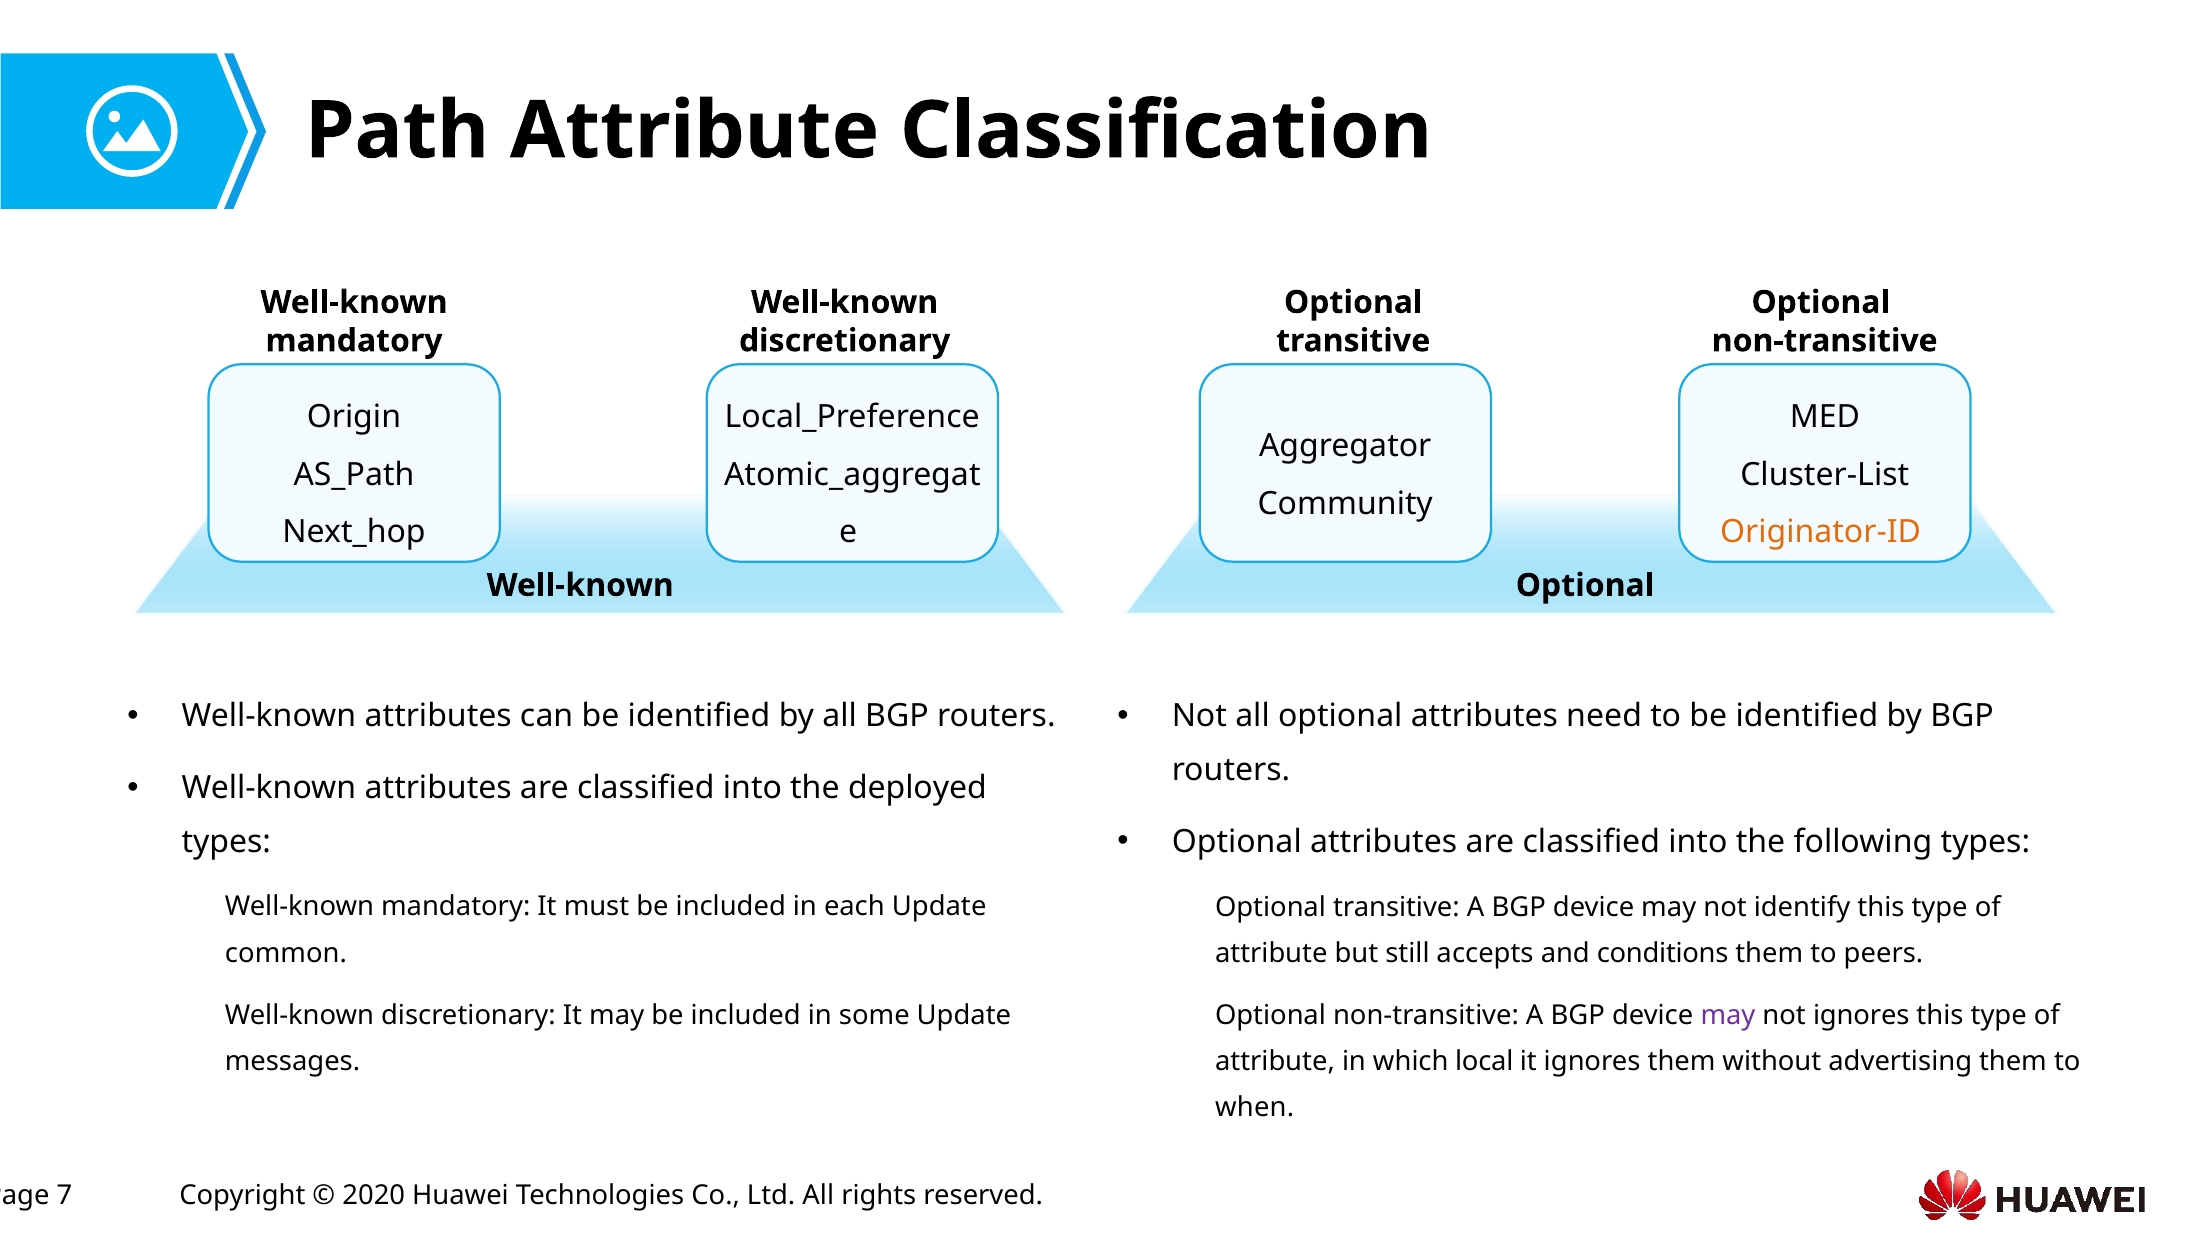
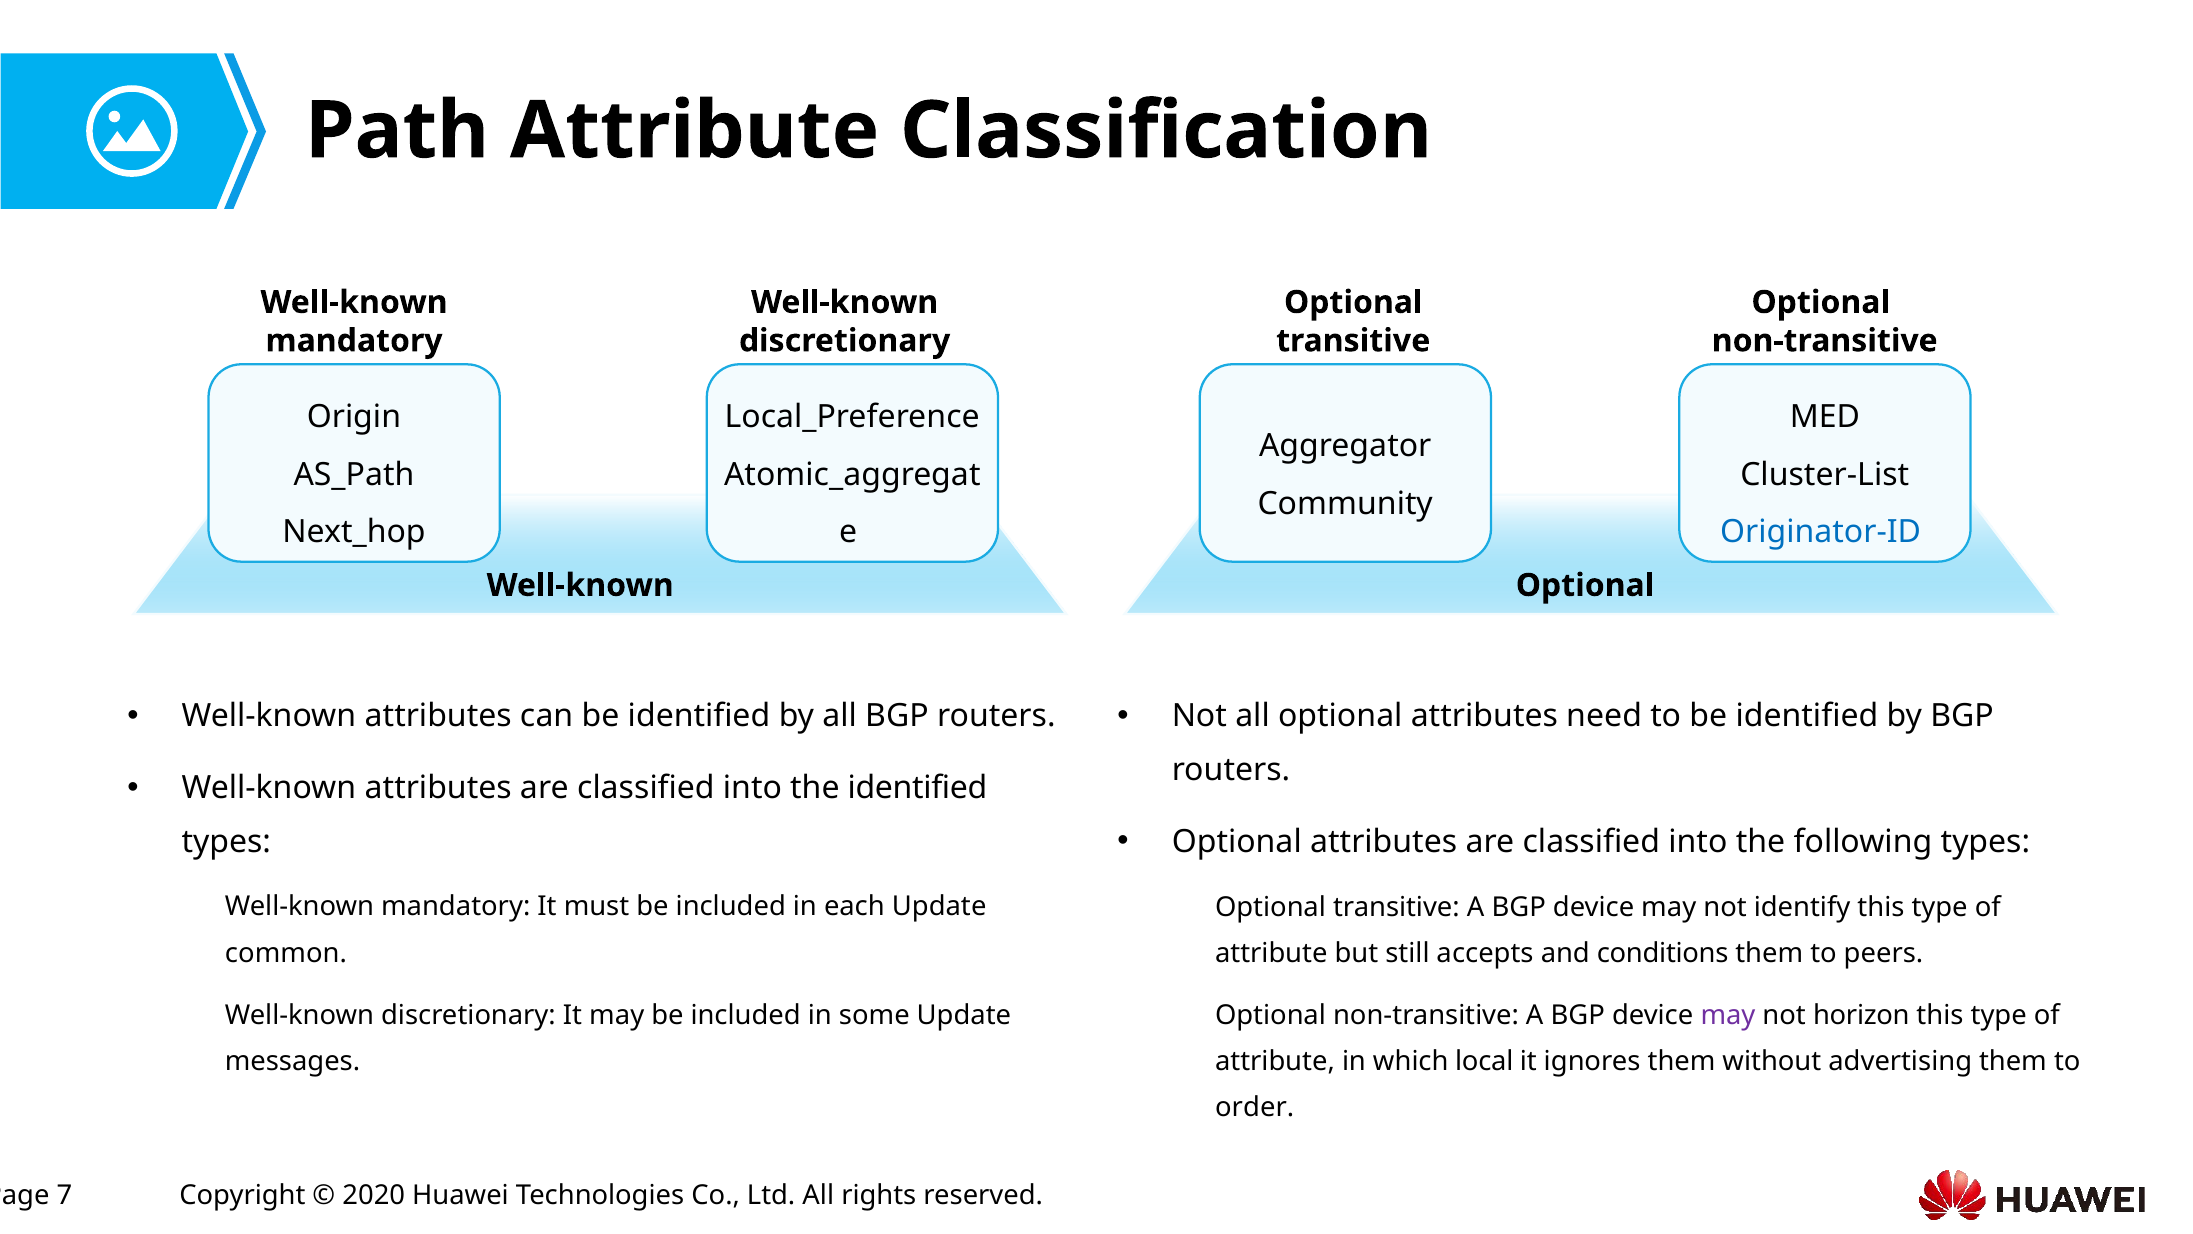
Originator-ID colour: orange -> blue (1821, 532)
the deployed: deployed -> identified (918, 788)
not ignores: ignores -> horizon (1861, 1015)
when: when -> order (1255, 1107)
